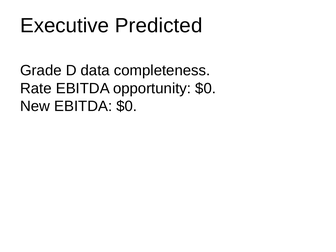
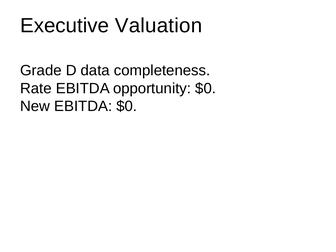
Predicted: Predicted -> Valuation (159, 26)
